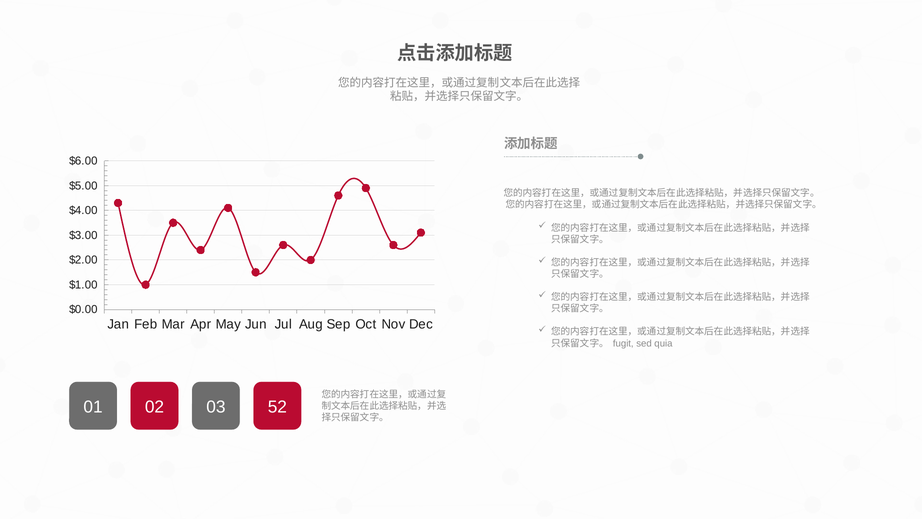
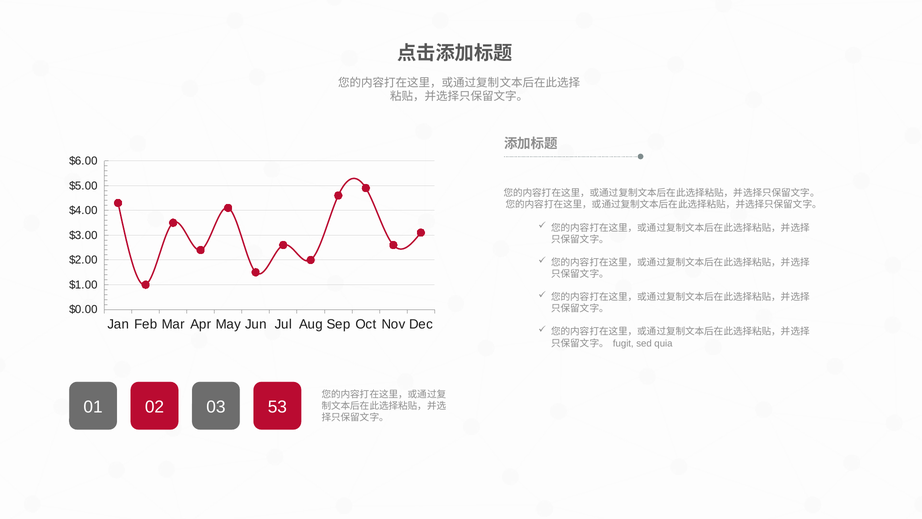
52: 52 -> 53 (277, 407)
